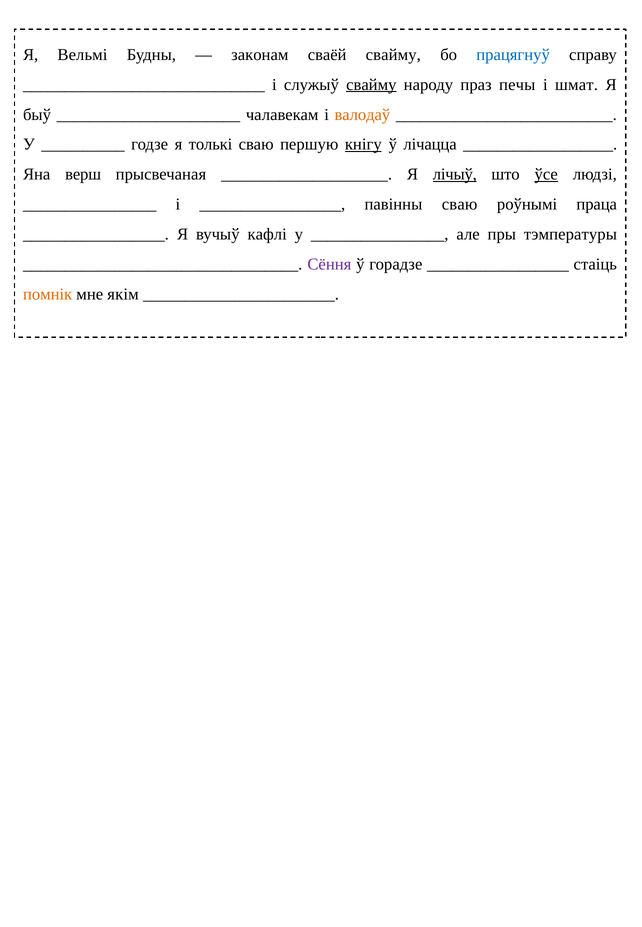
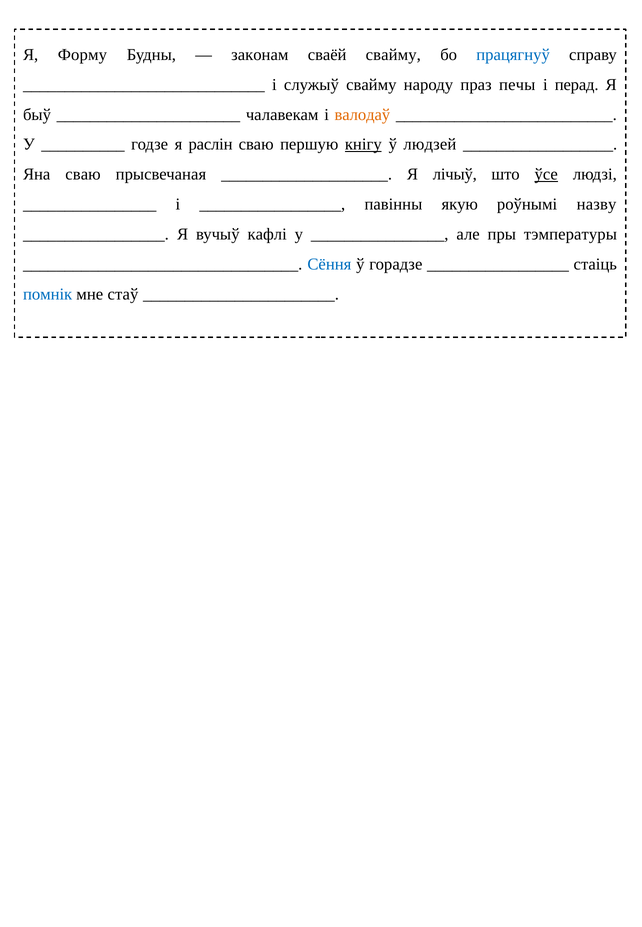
Вельмі: Вельмі -> Форму (82, 55)
свайму underline: present -> none (371, 85)
шмат: шмат -> перад (577, 85)
толькі: толькі -> раслін (211, 145)
лічацца: лічацца -> людзей (430, 145)
Яна верш: верш -> сваю (83, 175)
лічыў underline: present -> none (455, 175)
павінны сваю: сваю -> якую (460, 204)
праца: праца -> назву (597, 204)
Сёння colour: purple -> blue (329, 264)
помнік colour: orange -> blue (48, 294)
якім: якім -> стаў (123, 294)
